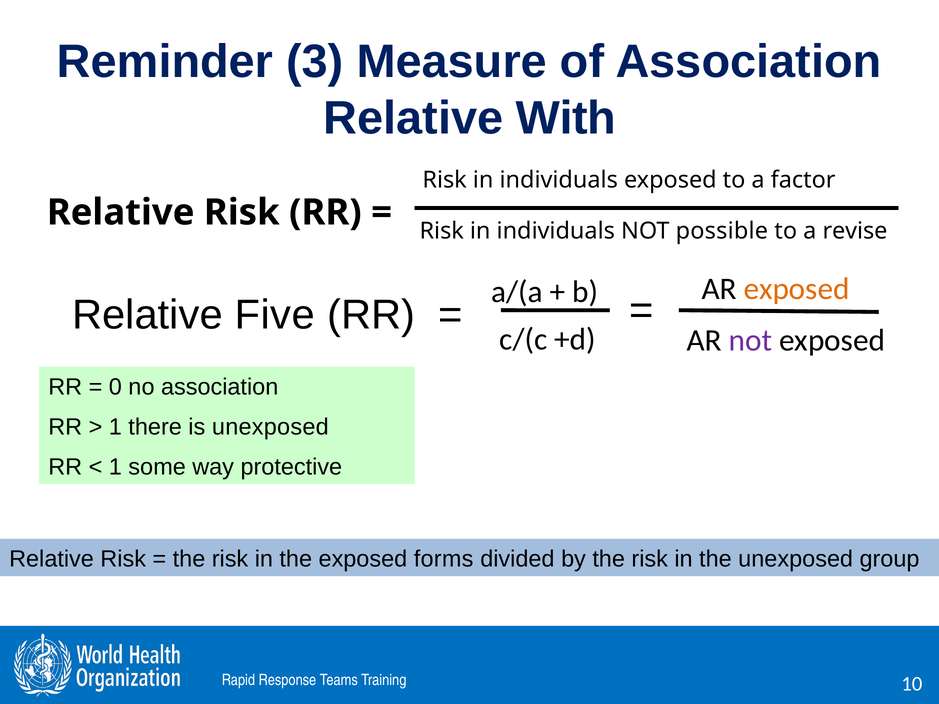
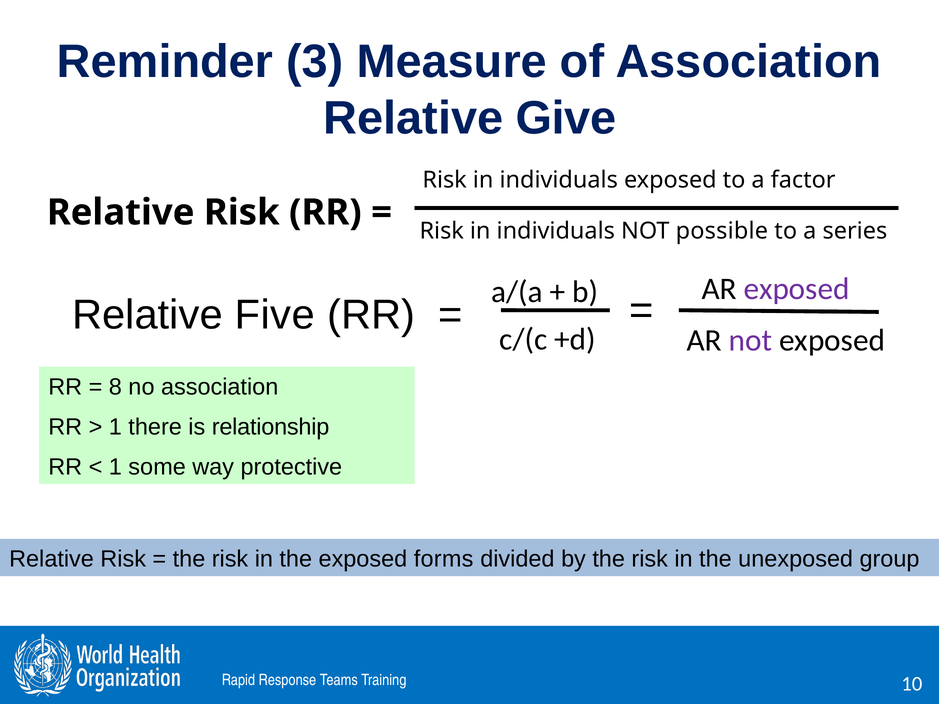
With: With -> Give (566, 118)
revise: revise -> series (855, 231)
exposed colour: orange -> purple (797, 289)
0: 0 -> 8 (115, 387)
is unexposed: unexposed -> relationship (271, 427)
